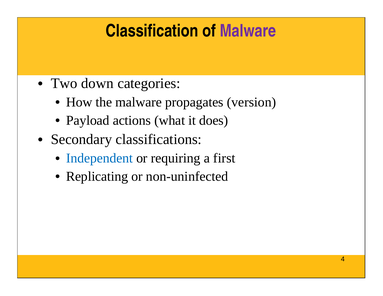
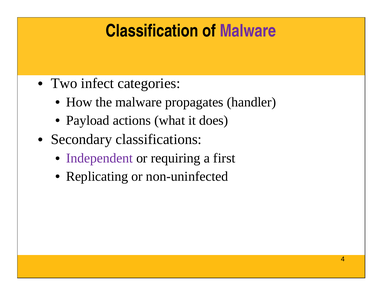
down: down -> infect (97, 83)
version: version -> handler (252, 102)
Independent colour: blue -> purple (99, 158)
